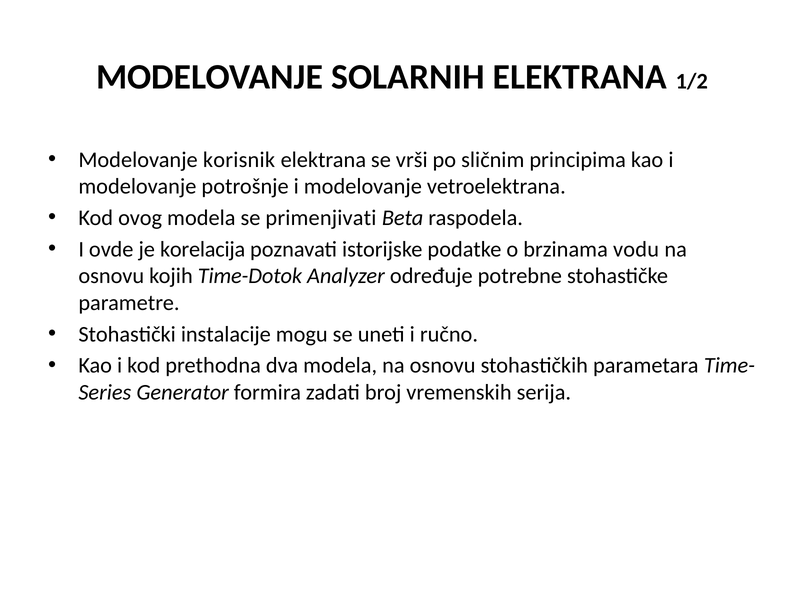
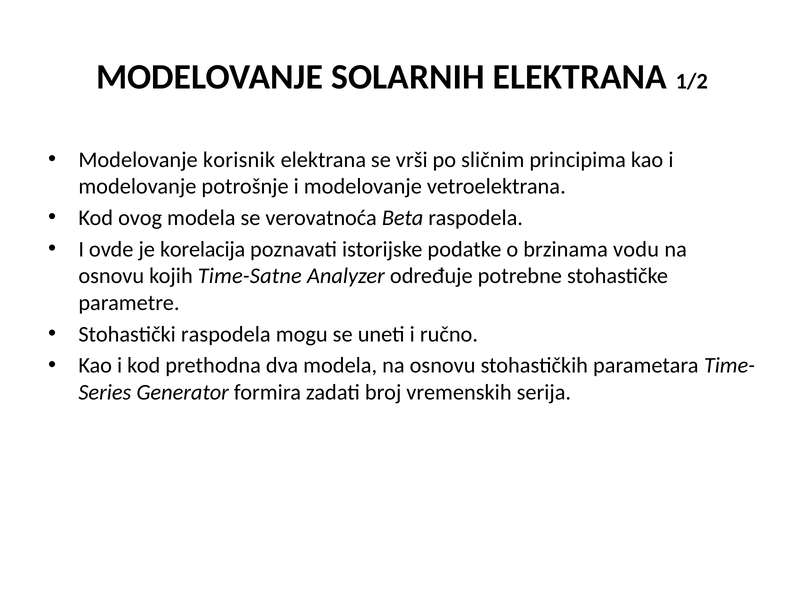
primenjivati: primenjivati -> verovatnoća (321, 218)
Time-Dotok: Time-Dotok -> Time-Satne (250, 276)
Stohastički instalacije: instalacije -> raspodela (226, 334)
